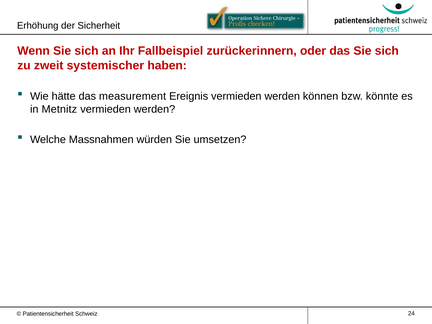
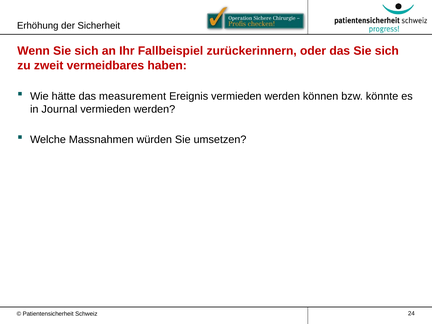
systemischer: systemischer -> vermeidbares (105, 65)
Metnitz: Metnitz -> Journal (59, 109)
